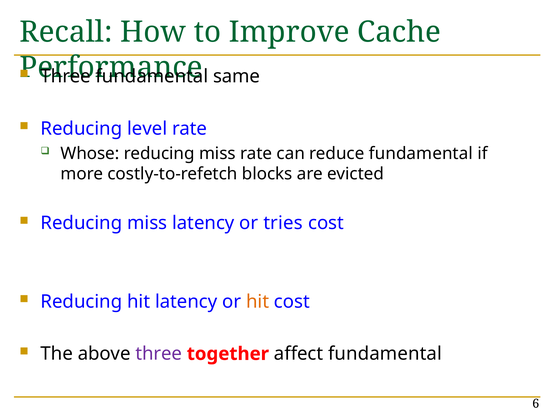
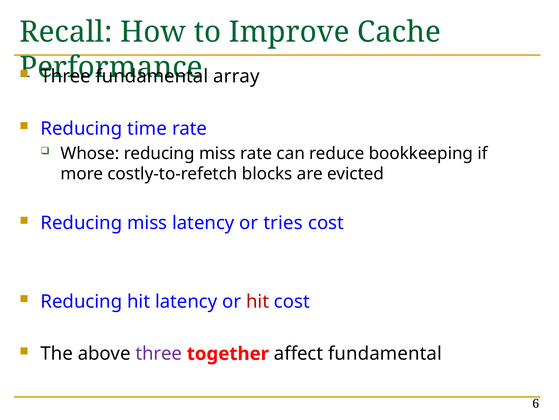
same: same -> array (236, 76)
level: level -> time (147, 128)
reduce fundamental: fundamental -> bookkeeping (421, 153)
hit colour: orange -> red (258, 301)
